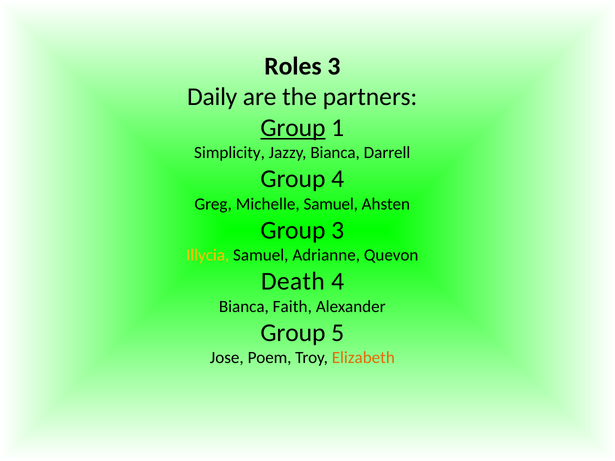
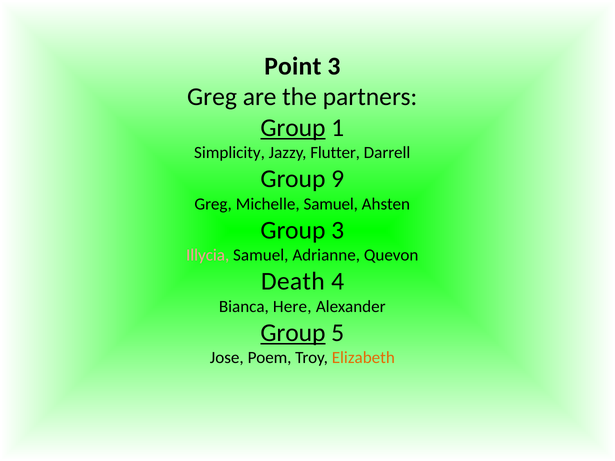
Roles: Roles -> Point (293, 66)
Daily: Daily -> Greg (212, 97)
Jazzy Bianca: Bianca -> Flutter (335, 153)
Group 4: 4 -> 9 (338, 179)
Illycia colour: yellow -> pink (208, 255)
Faith: Faith -> Here (292, 307)
Group underline: none -> present (293, 333)
